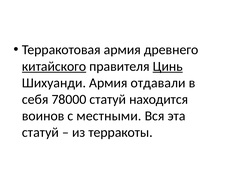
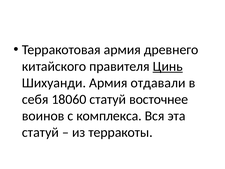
китайского underline: present -> none (54, 66)
78000: 78000 -> 18060 (69, 99)
находится: находится -> восточнее (159, 99)
местными: местными -> комплекса (109, 116)
